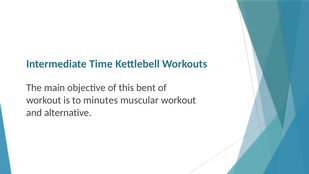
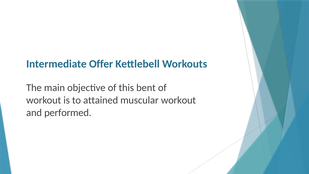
Time: Time -> Offer (101, 64)
minutes: minutes -> attained (101, 100)
alternative: alternative -> performed (68, 113)
